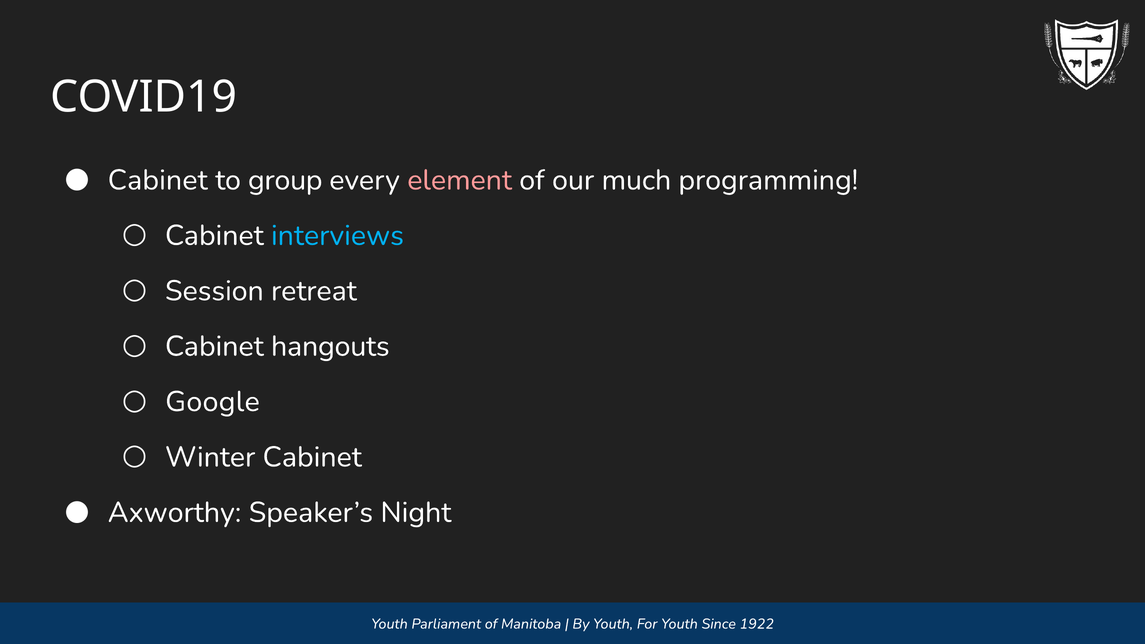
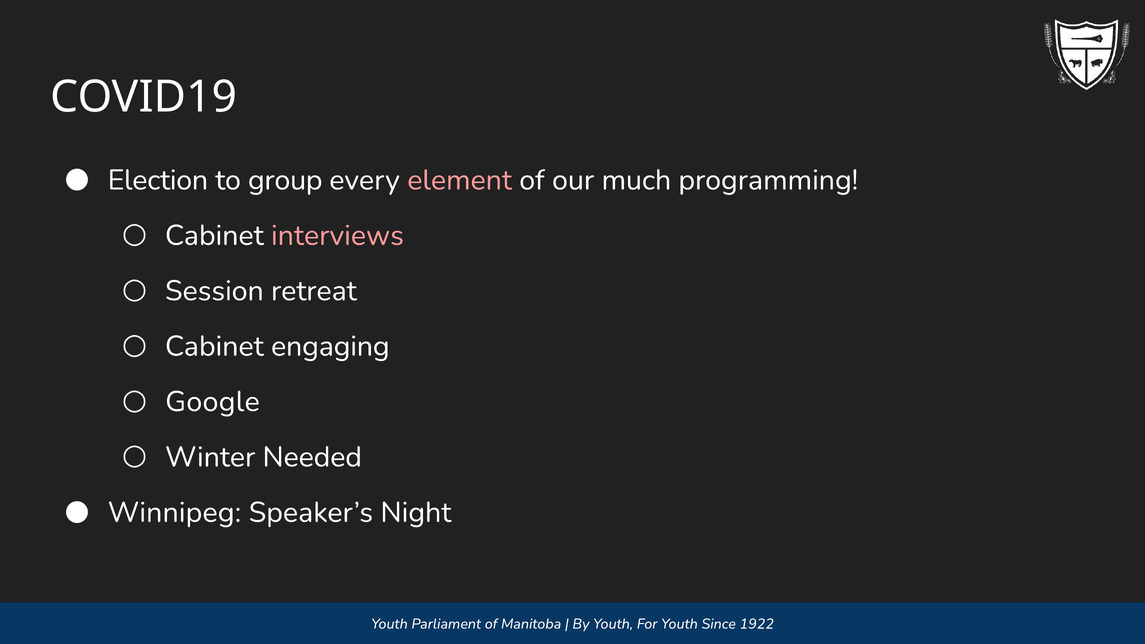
Cabinet: Cabinet -> Election (158, 180)
interviews colour: light blue -> pink (337, 235)
hangouts: hangouts -> engaging (330, 346)
Winter Cabinet: Cabinet -> Needed (312, 457)
Axworthy: Axworthy -> Winnipeg (174, 512)
